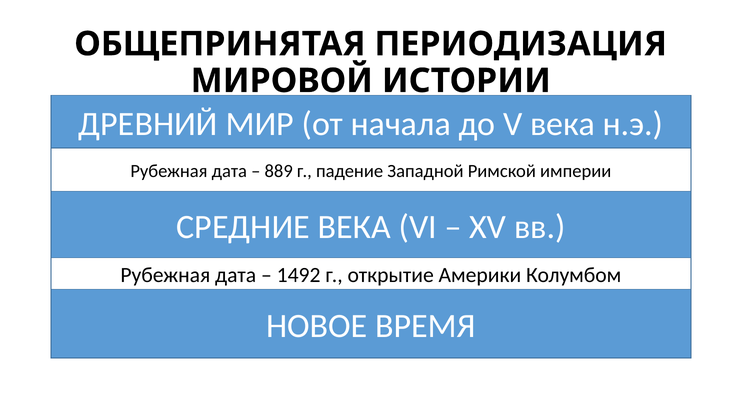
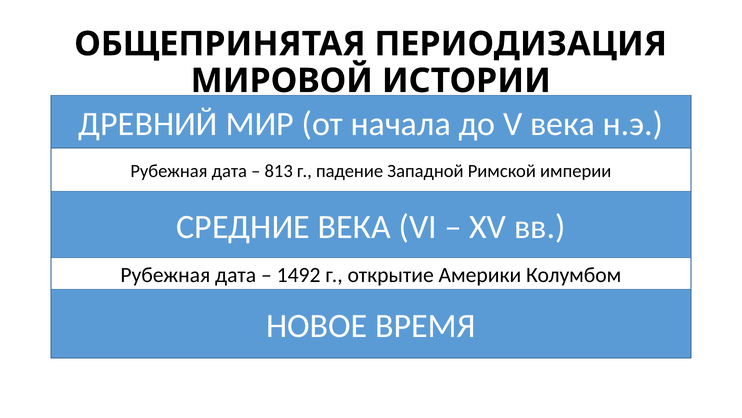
889: 889 -> 813 (279, 171)
